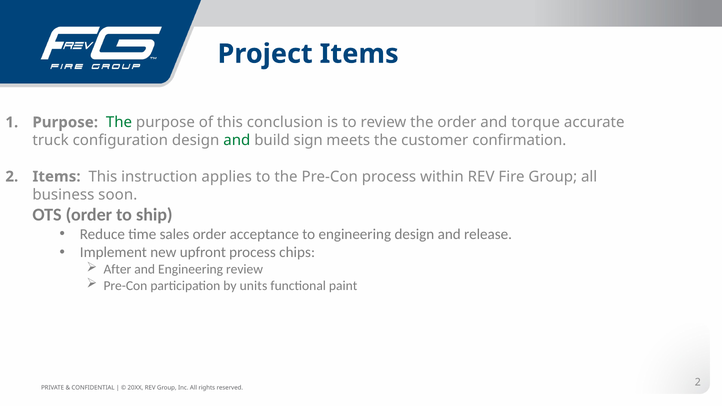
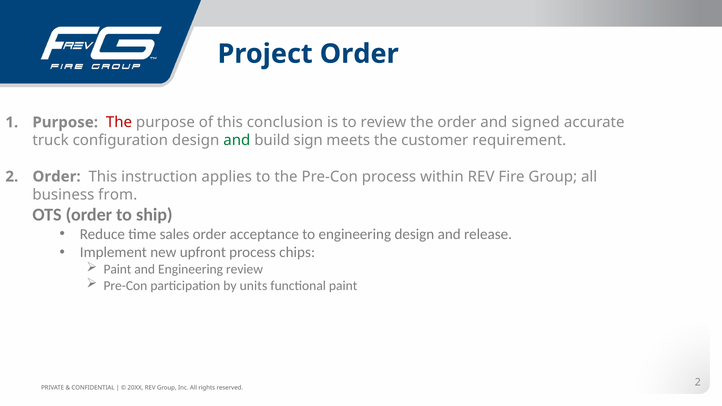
Project Items: Items -> Order (359, 54)
The colour: green -> red (119, 122)
torque: torque -> signed (536, 122)
confirmation: confirmation -> requirement (519, 140)
2 Items: Items -> Order (57, 177)
soon: soon -> from (118, 195)
After: After -> Paint (117, 270)
